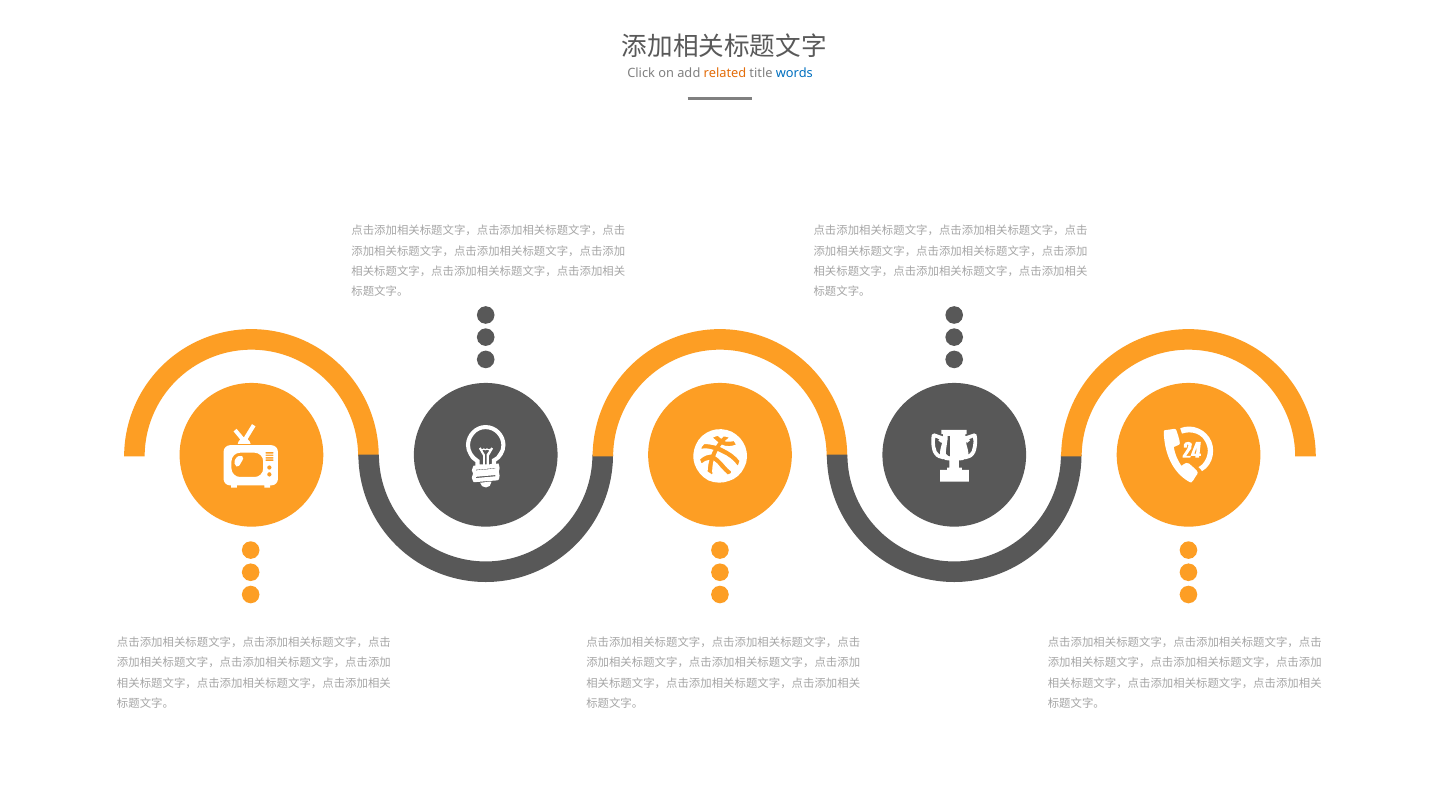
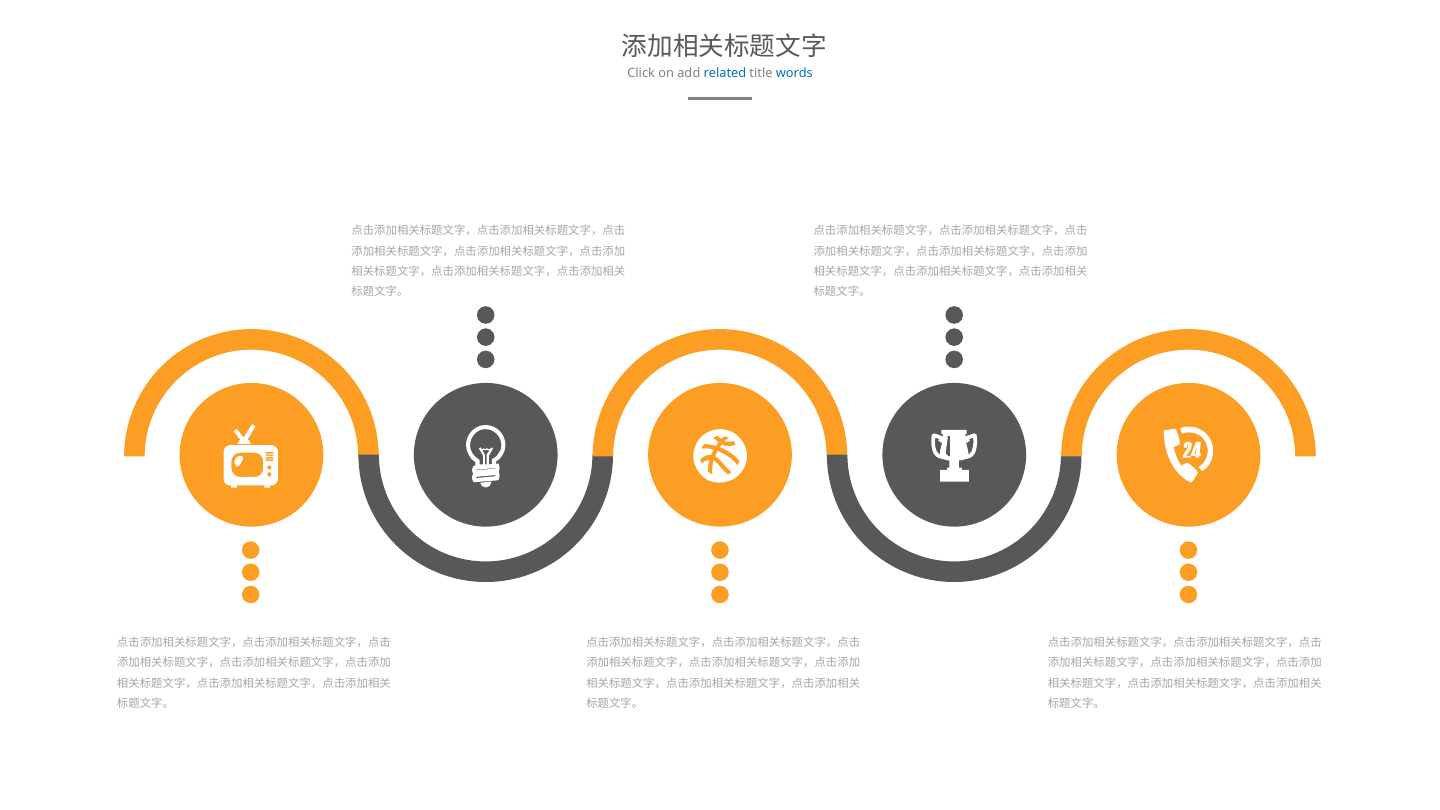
related colour: orange -> blue (725, 74)
